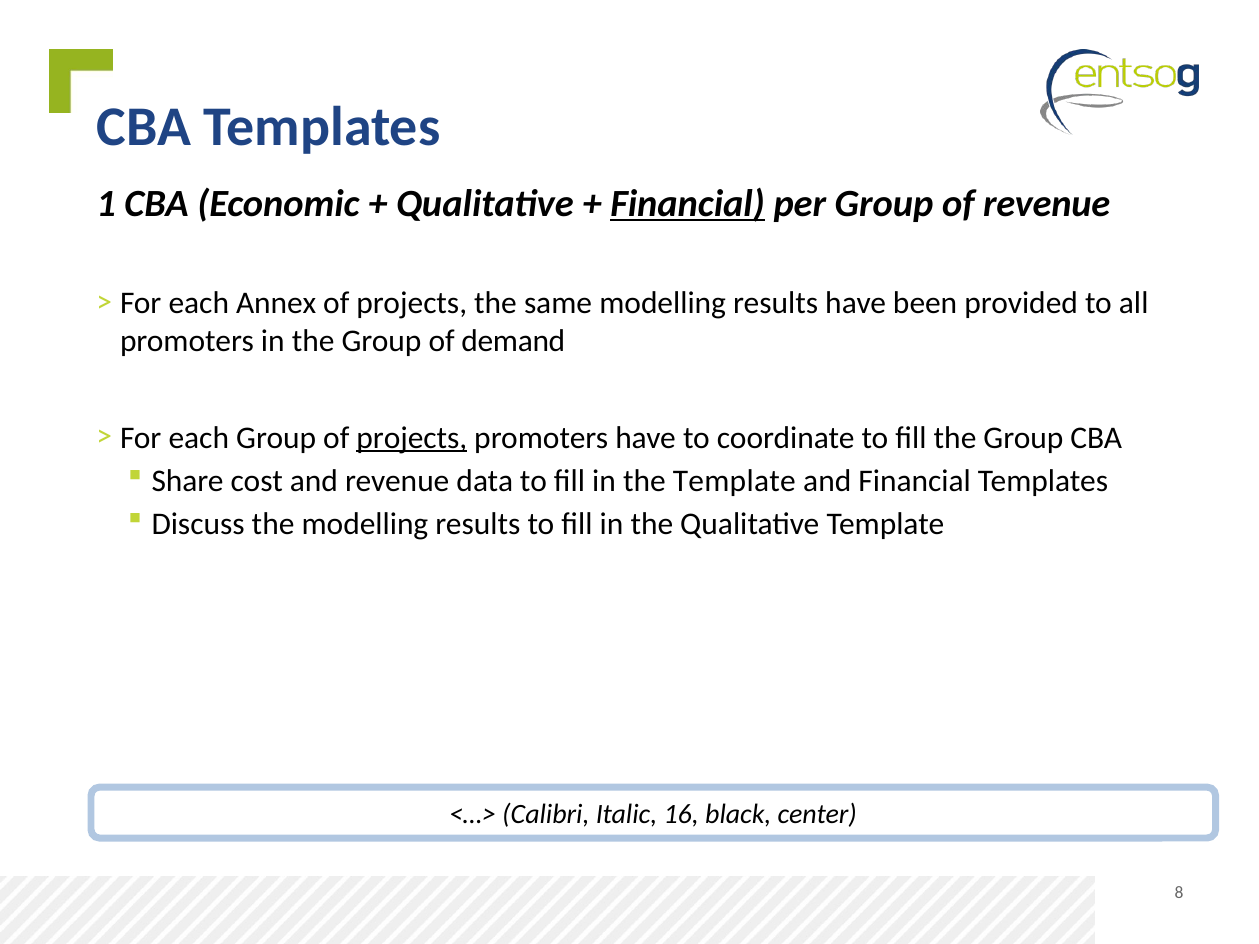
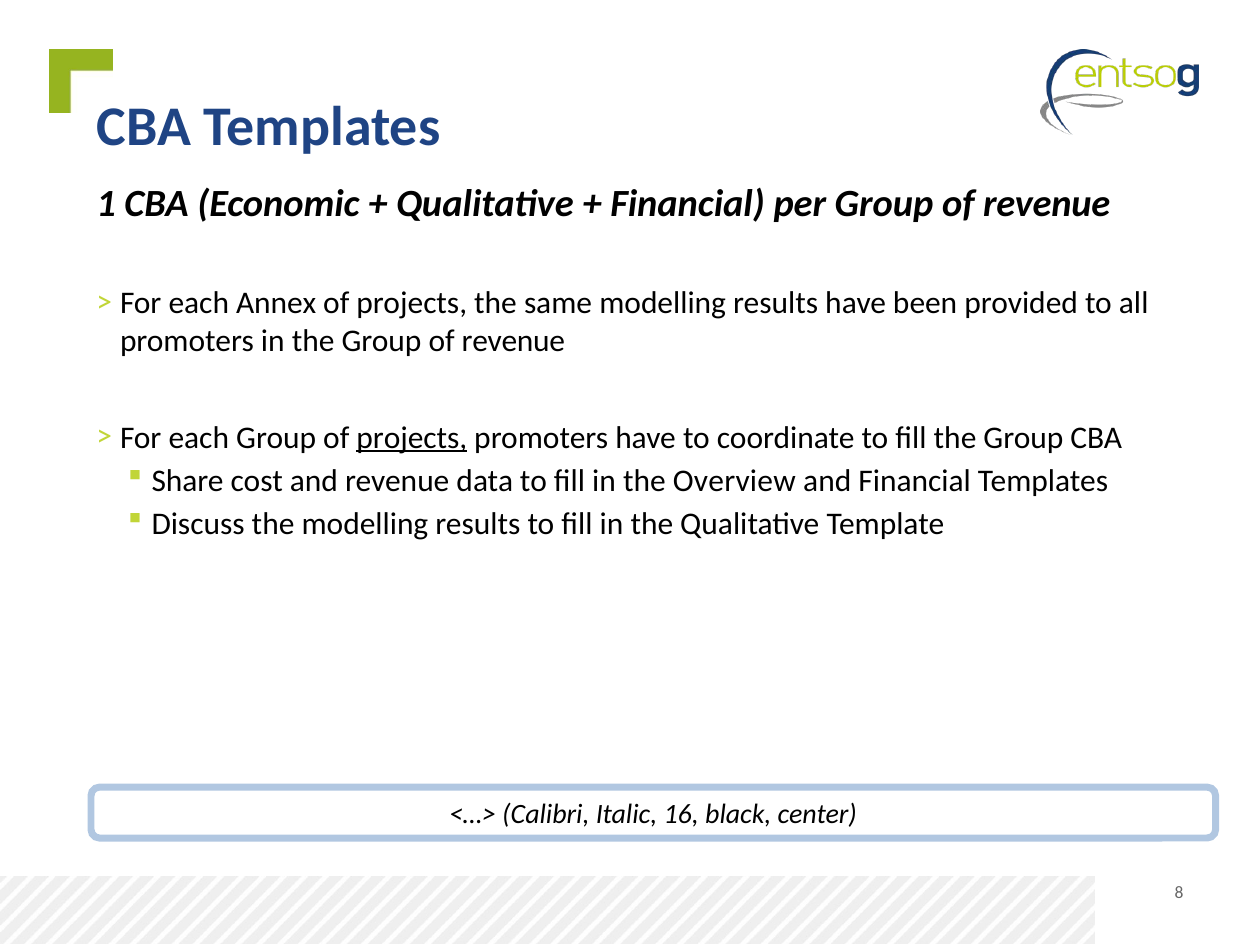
Financial underline: present -> none (688, 203)
the Group of demand: demand -> revenue (513, 341)
the Template: Template -> Overview (734, 481)
